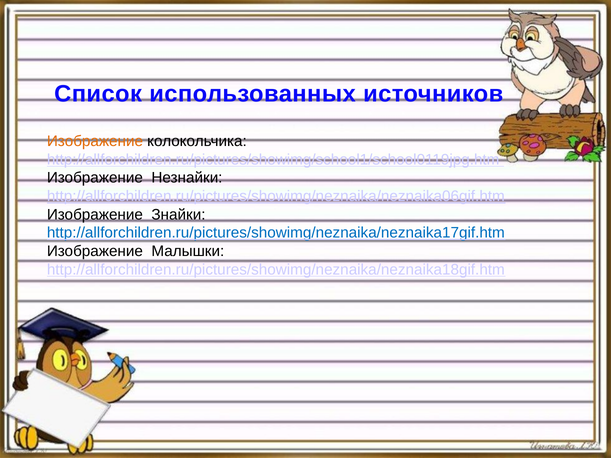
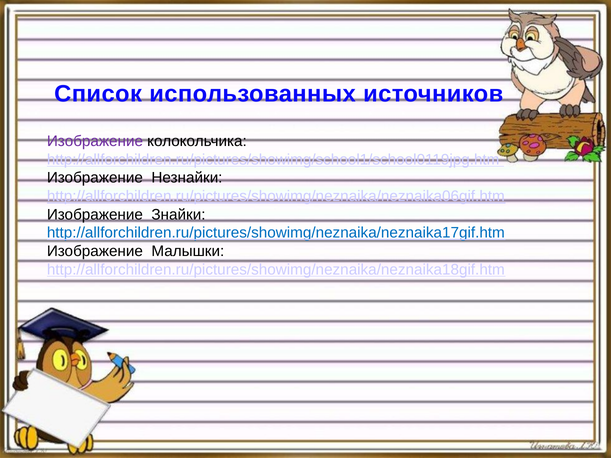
Изображение colour: orange -> purple (95, 141)
